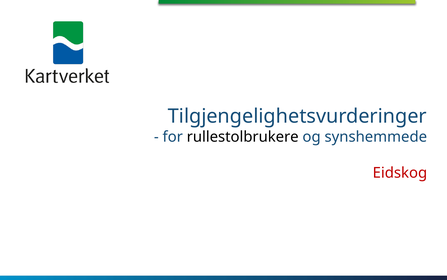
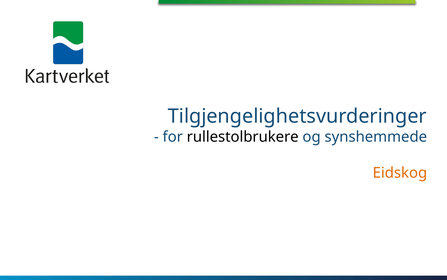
Eidskog colour: red -> orange (400, 172)
